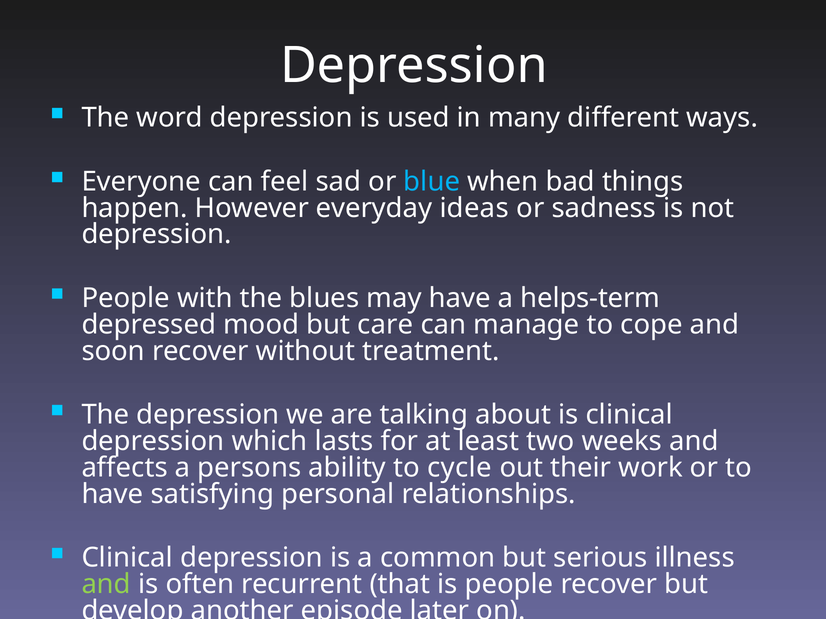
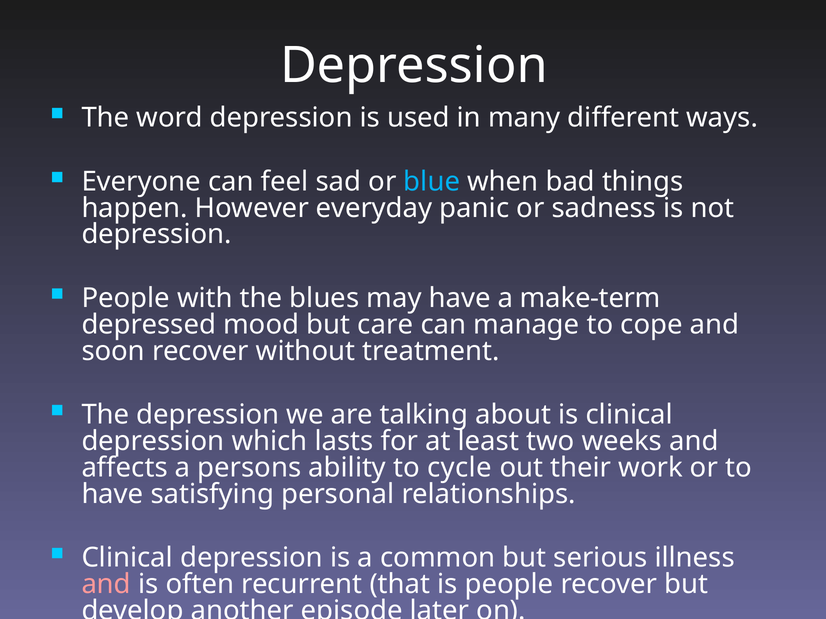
ideas: ideas -> panic (474, 208)
helps-term: helps-term -> make-term (590, 298)
and colour: light green -> pink (106, 585)
